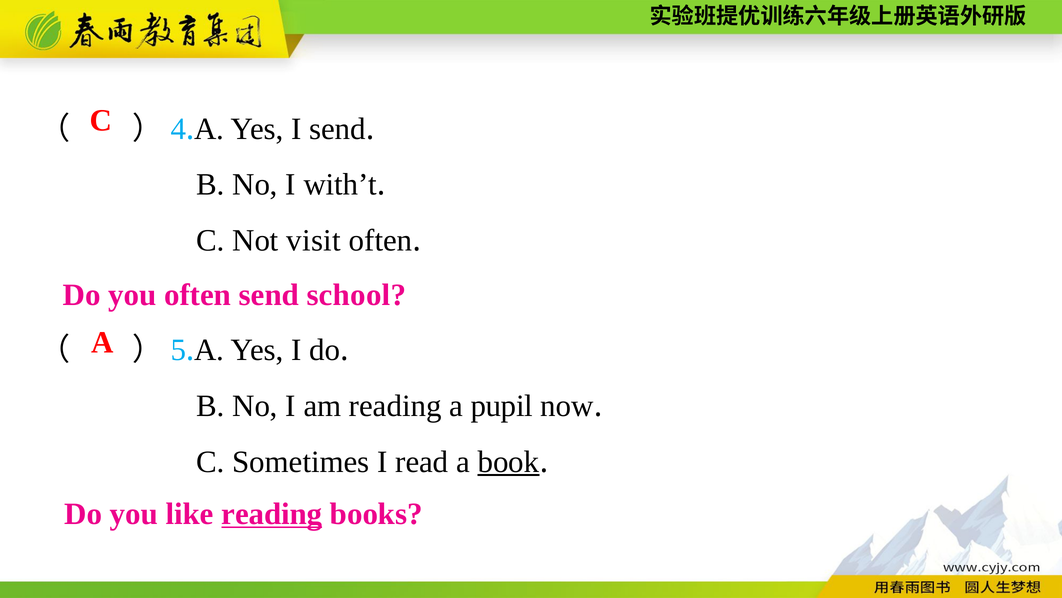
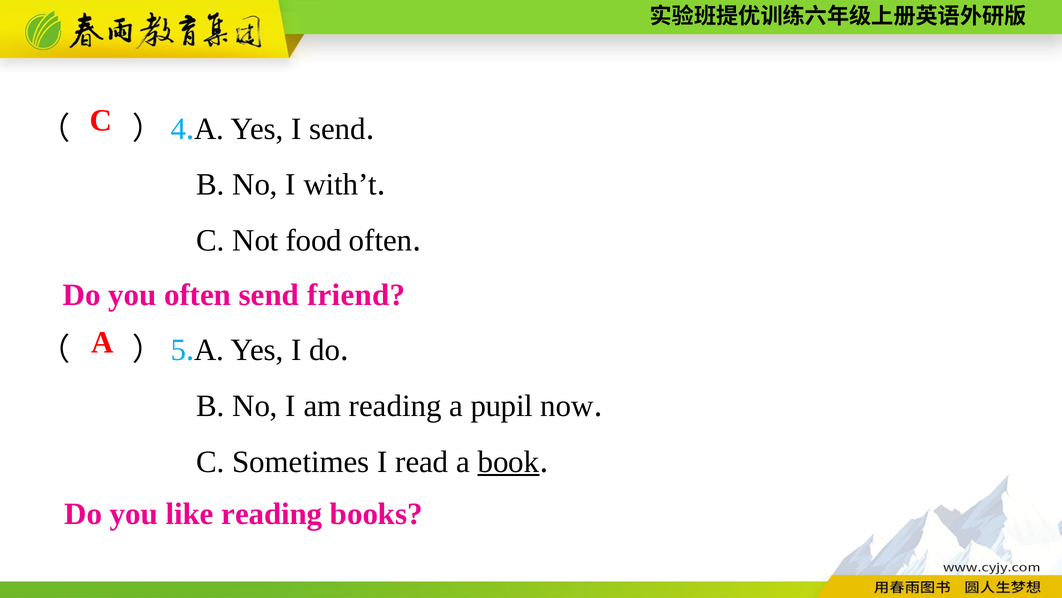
visit: visit -> food (314, 240)
school: school -> friend (356, 295)
reading underline: present -> none (272, 513)
